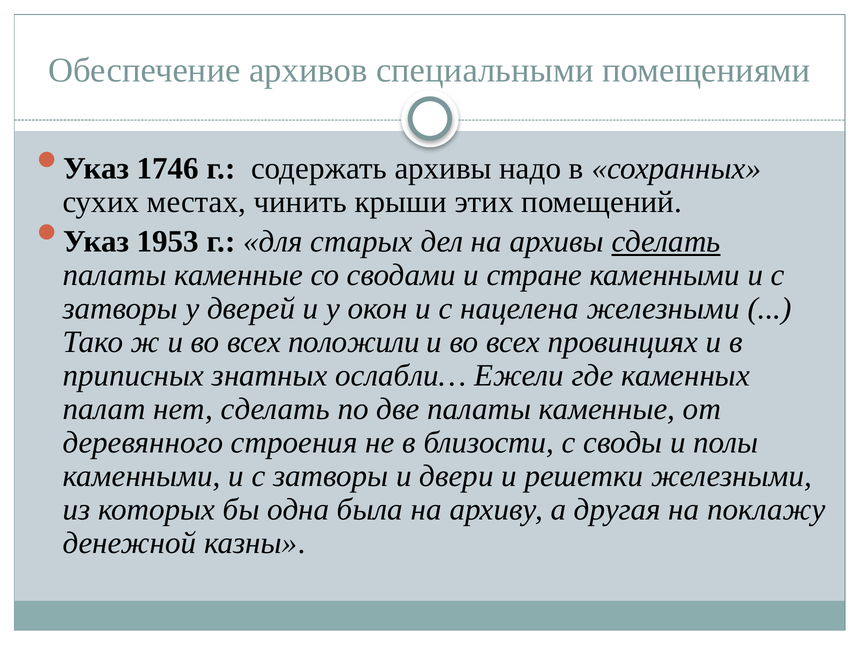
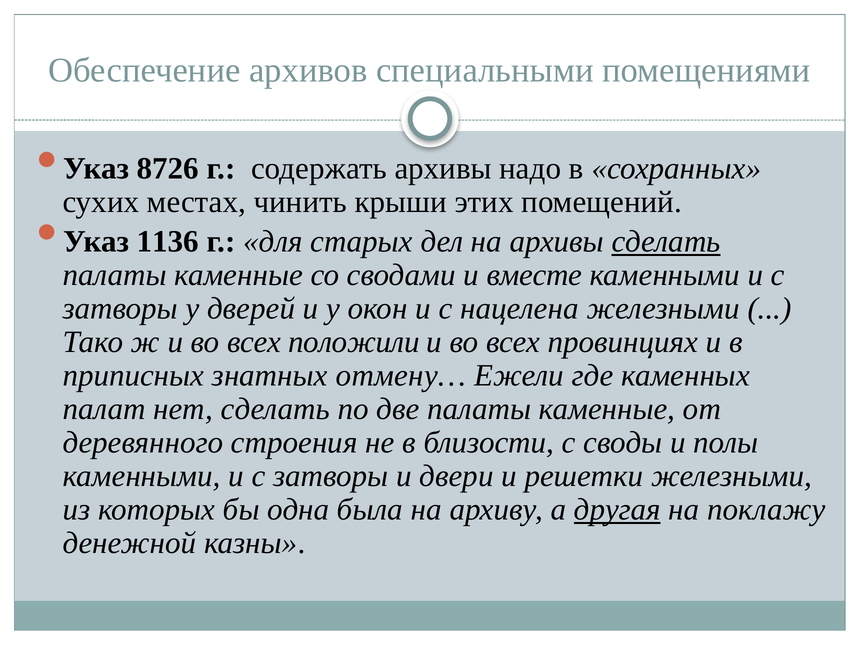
1746: 1746 -> 8726 (168, 169)
1953: 1953 -> 1136 (168, 241)
стране: стране -> вместе (534, 275)
ослабли…: ослабли… -> отмену… (401, 376)
другая underline: none -> present (617, 510)
